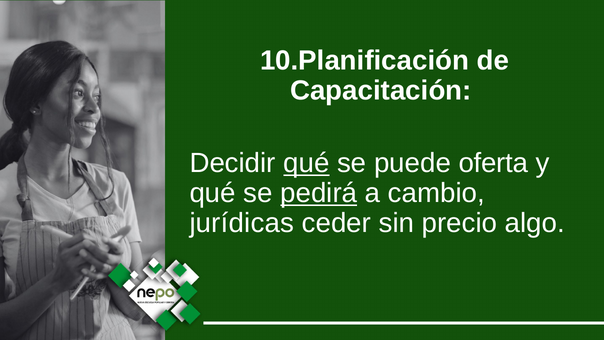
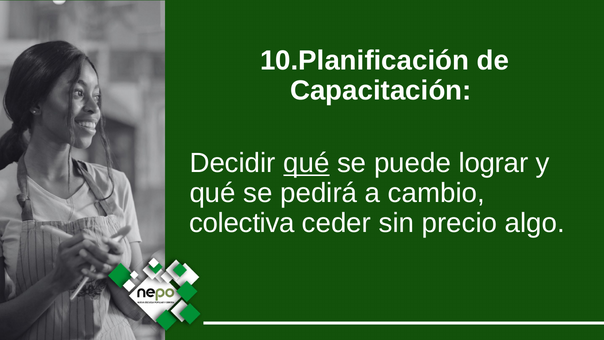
oferta: oferta -> lograr (493, 163)
pedirá underline: present -> none (319, 193)
jurídicas: jurídicas -> colectiva (242, 223)
